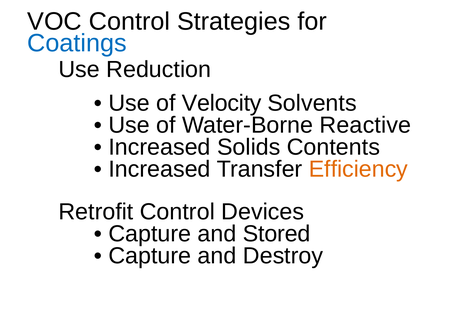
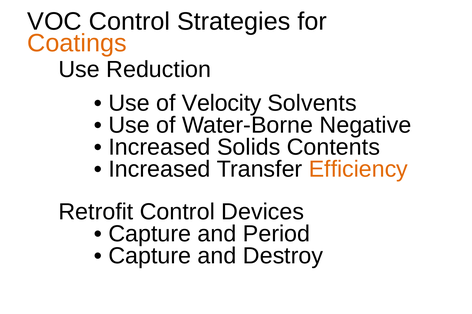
Coatings colour: blue -> orange (77, 43)
Reactive: Reactive -> Negative (365, 125)
Stored: Stored -> Period (277, 234)
